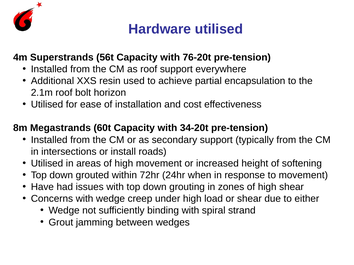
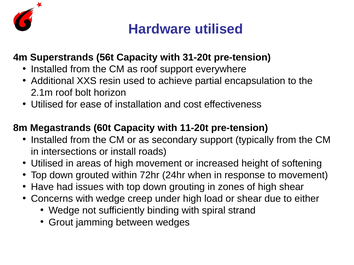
76-20t: 76-20t -> 31-20t (197, 57)
34-20t: 34-20t -> 11-20t (194, 128)
